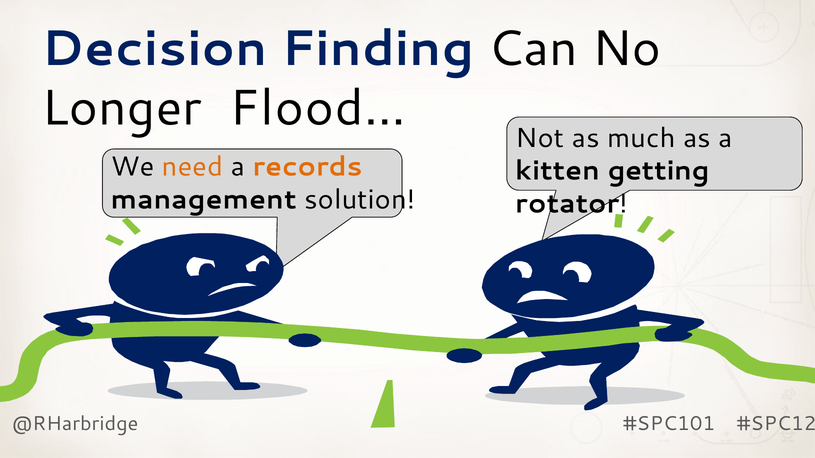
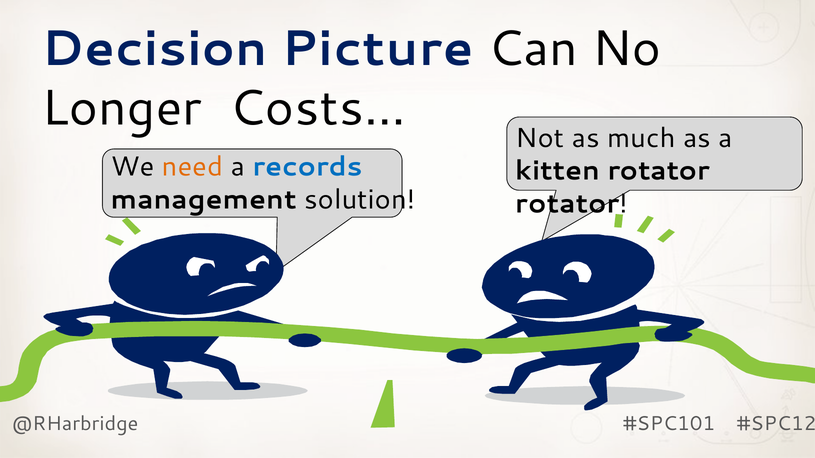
Finding: Finding -> Picture (377, 49)
Flood…: Flood… -> Costs… (318, 109)
records colour: orange -> blue (308, 167)
kitten getting: getting -> rotator (659, 171)
